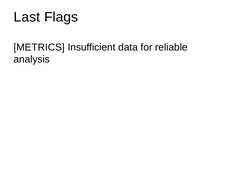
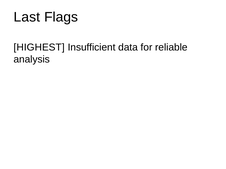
METRICS: METRICS -> HIGHEST (39, 47)
